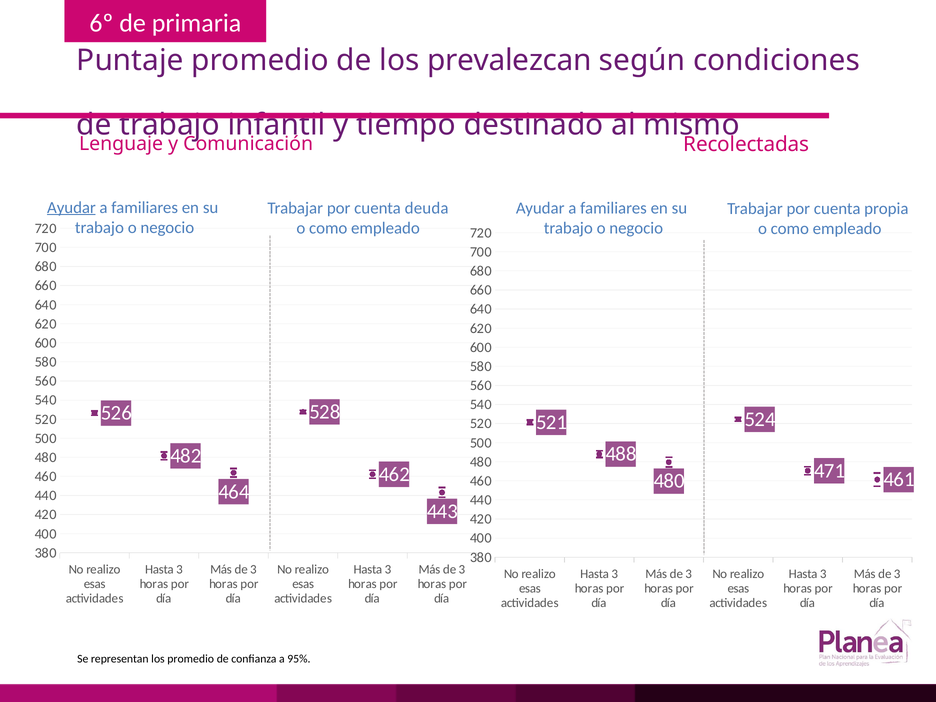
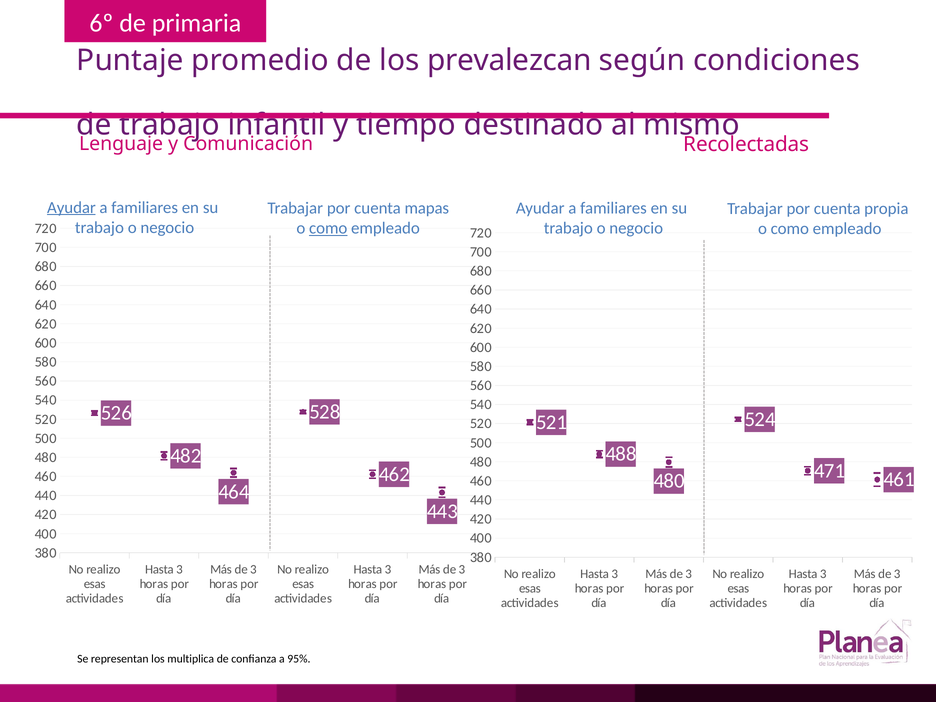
deuda: deuda -> mapas (427, 208)
como underline: none -> present (328, 228)
los promedio: promedio -> multiplica (191, 659)
